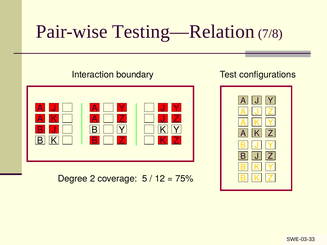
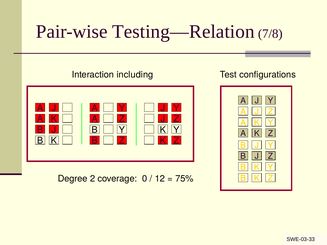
boundary: boundary -> including (135, 75)
5: 5 -> 0 (145, 179)
